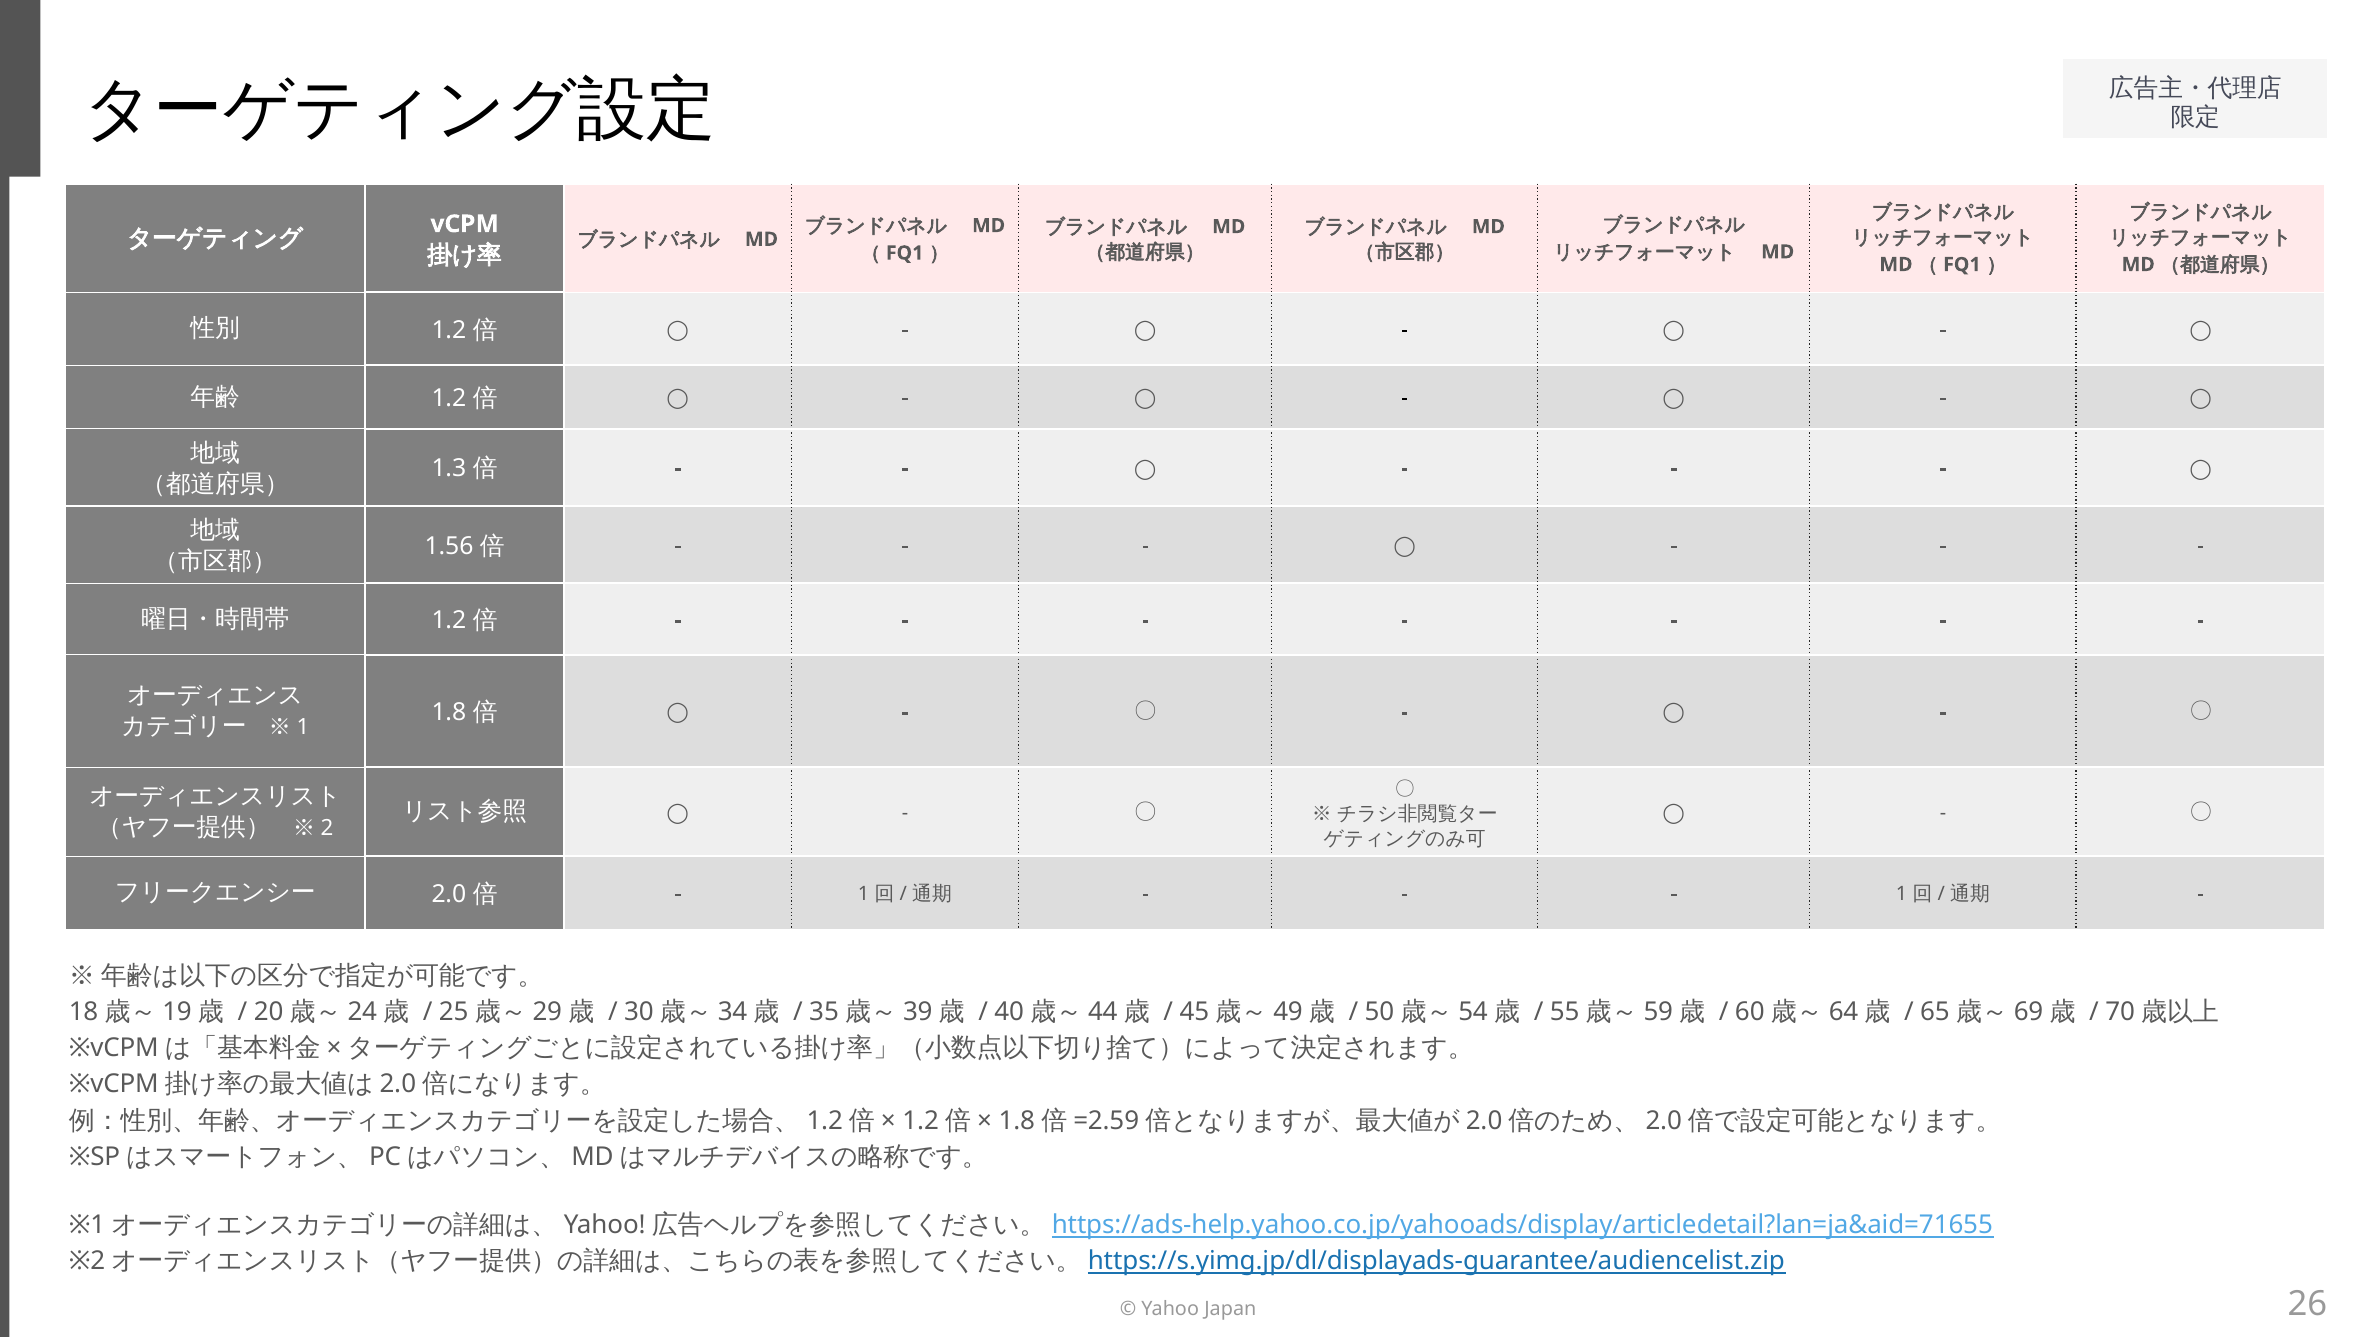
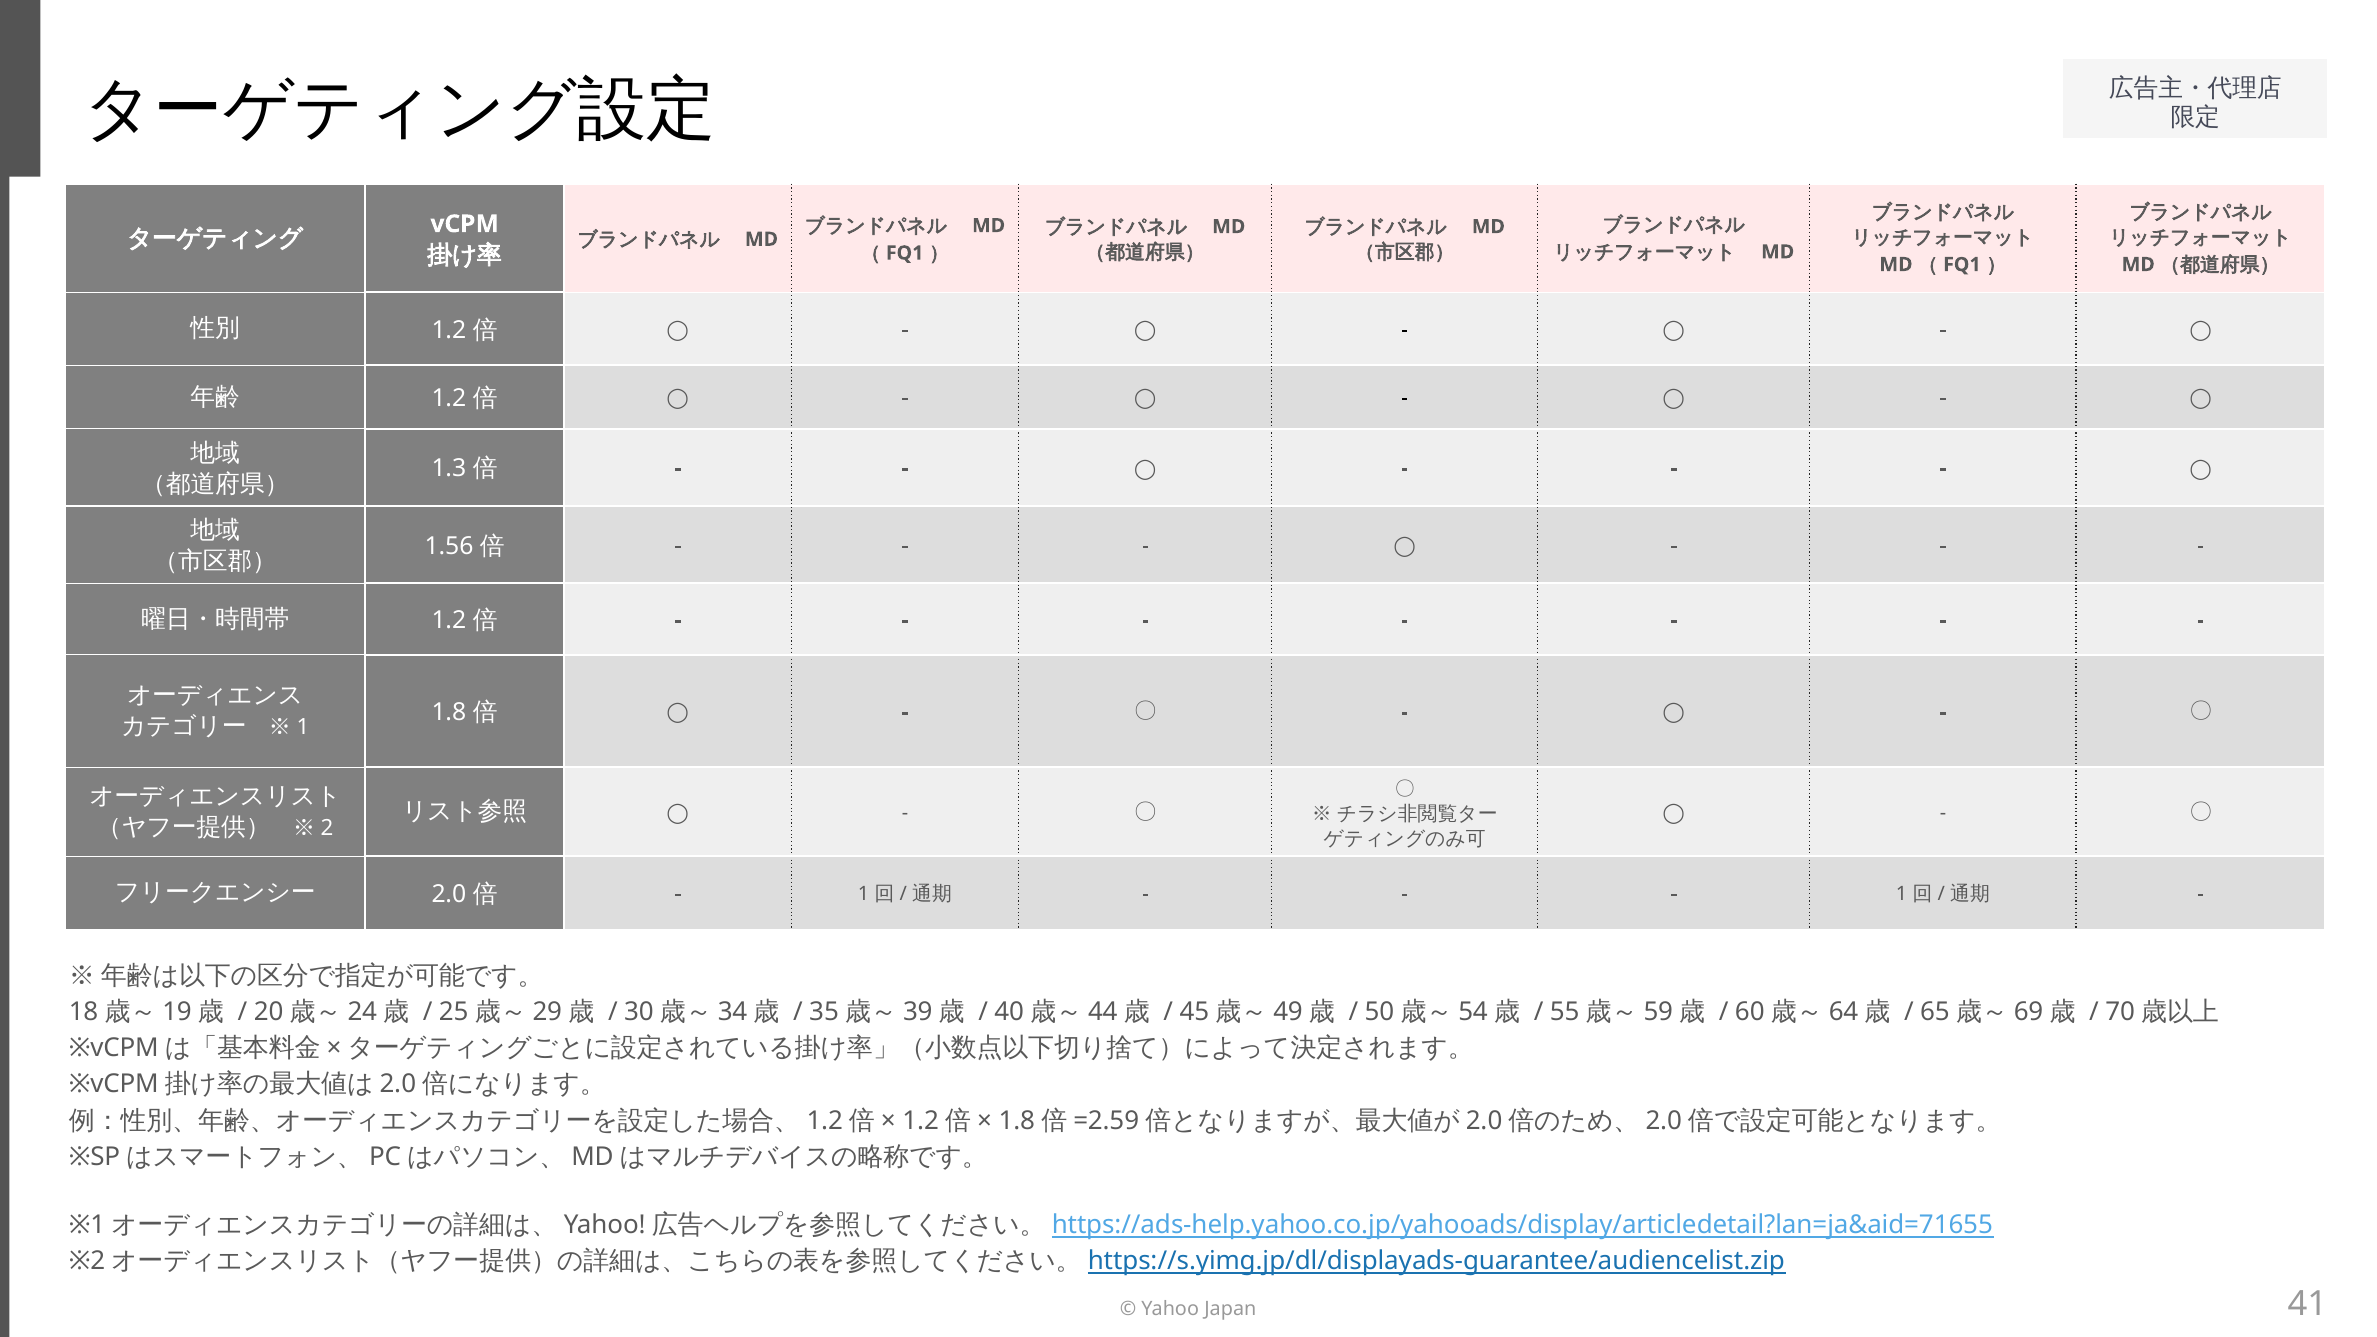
26: 26 -> 41 (2307, 1304)
